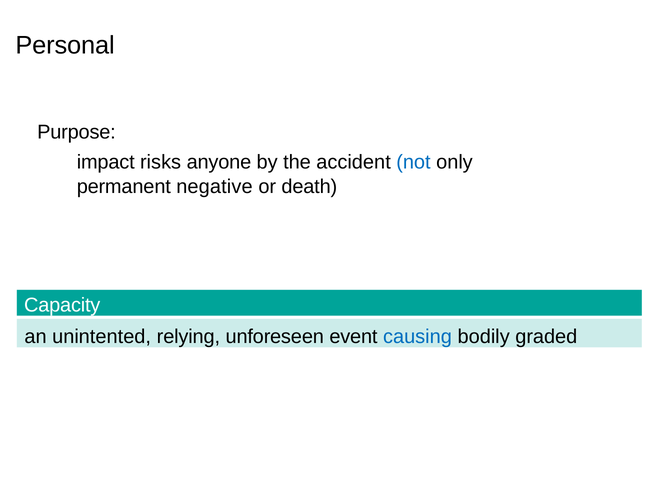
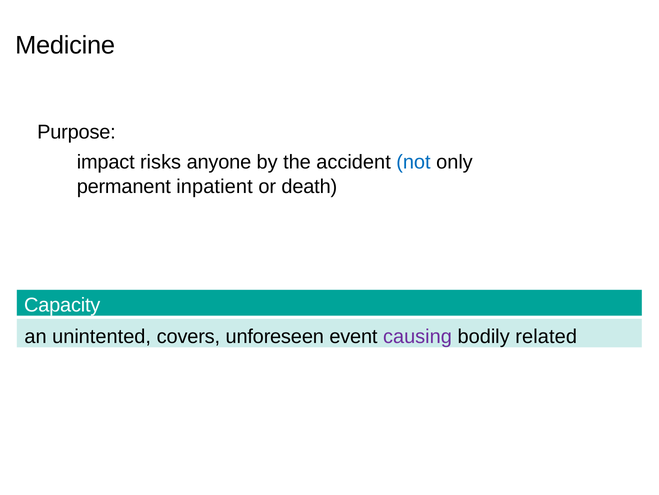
Personal: Personal -> Medicine (65, 45)
negative: negative -> inpatient (214, 186)
relying: relying -> covers (188, 337)
causing colour: blue -> purple (417, 337)
graded: graded -> related (546, 337)
